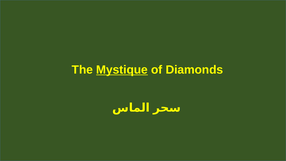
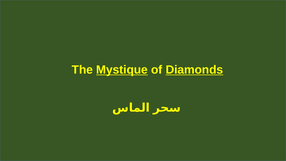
Diamonds underline: none -> present (194, 70)
